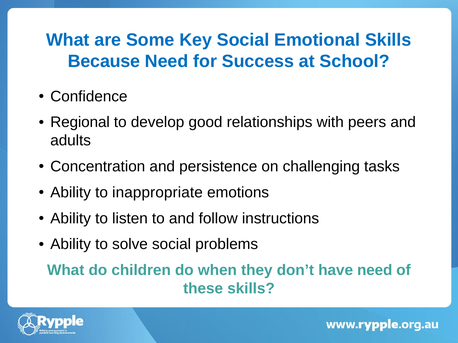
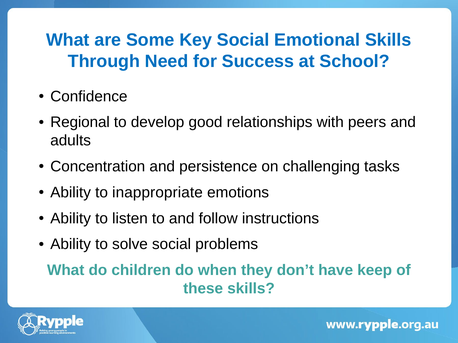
Because: Because -> Through (104, 62)
have need: need -> keep (375, 271)
